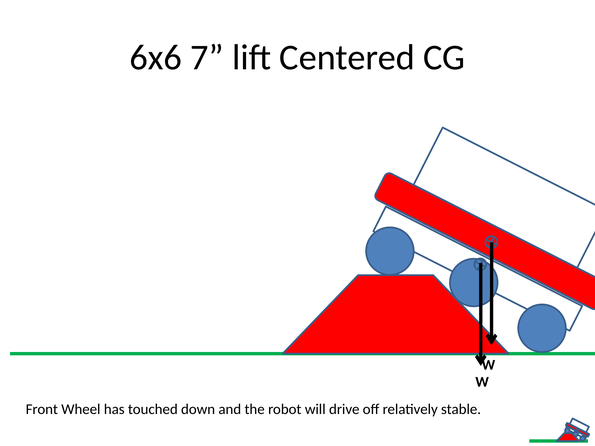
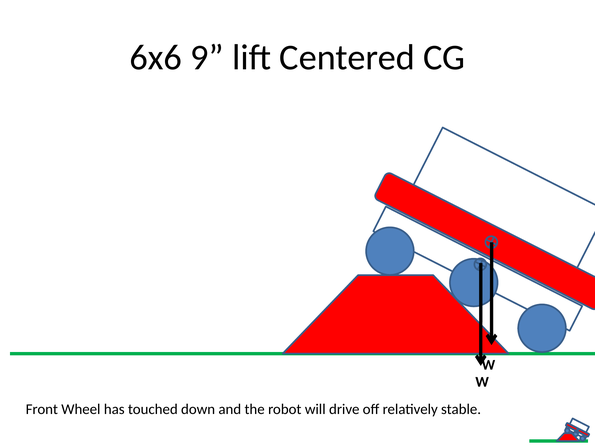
7: 7 -> 9 (207, 58)
